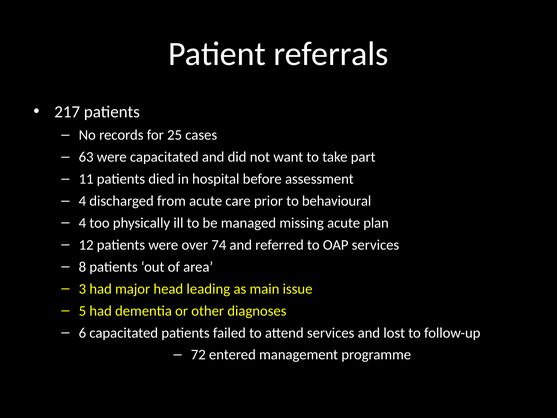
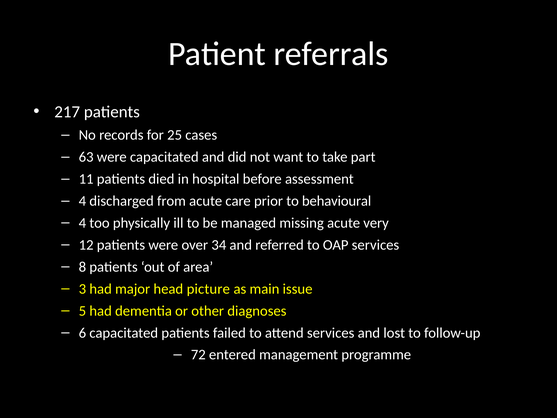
plan: plan -> very (376, 223)
74: 74 -> 34 (219, 245)
leading: leading -> picture (208, 289)
